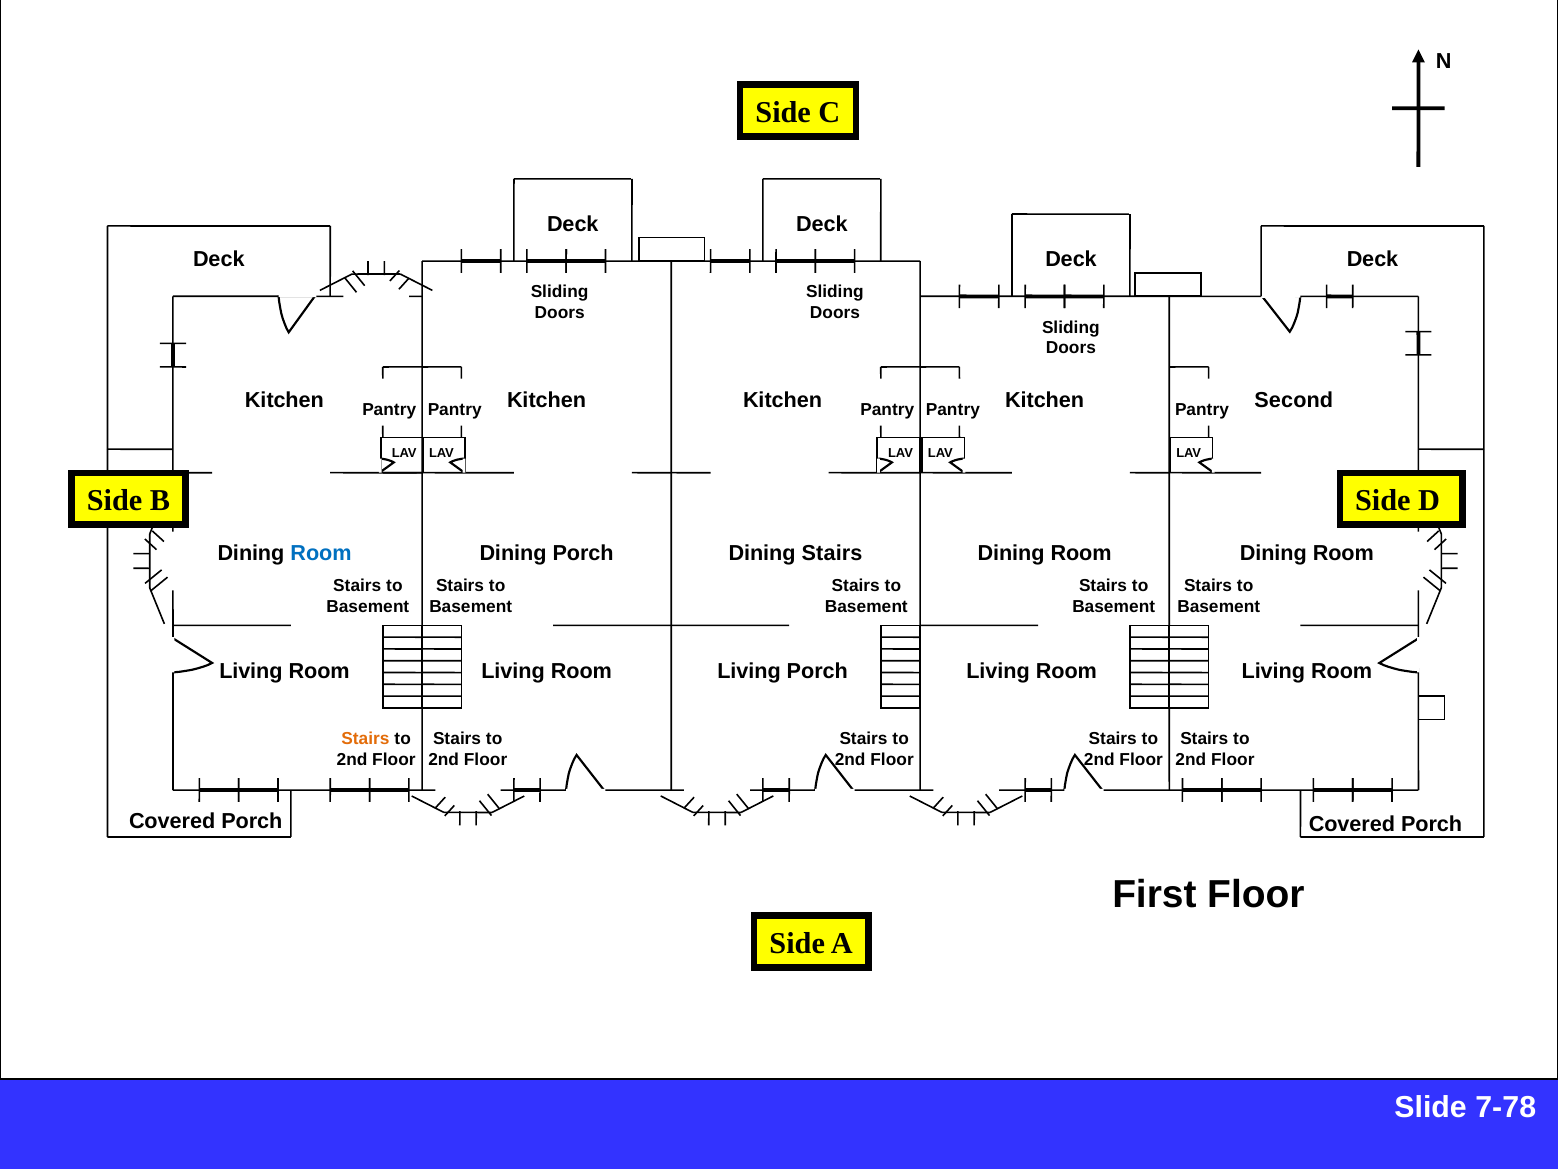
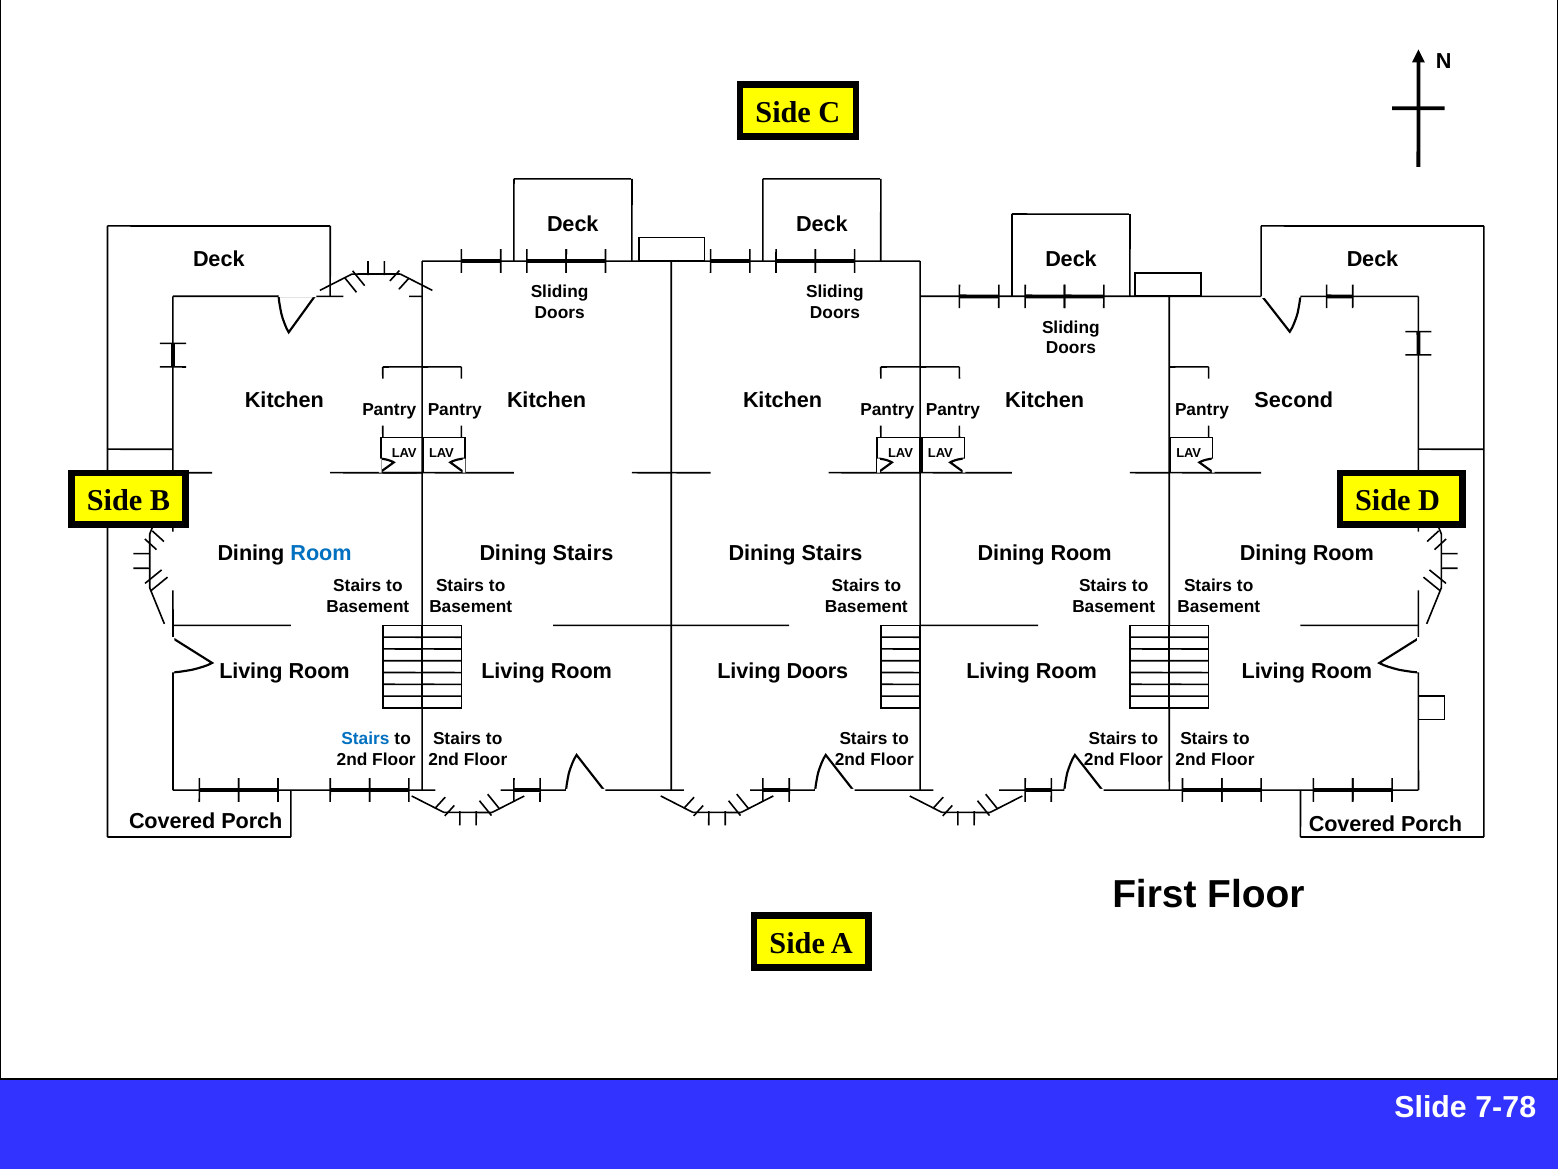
Porch: Porch -> Stairs (583, 553)
Living Porch: Porch -> Doors (817, 671)
Stairs colour: orange -> blue (365, 738)
